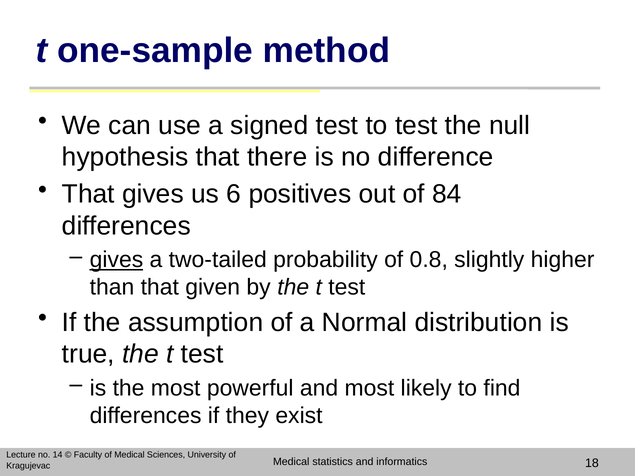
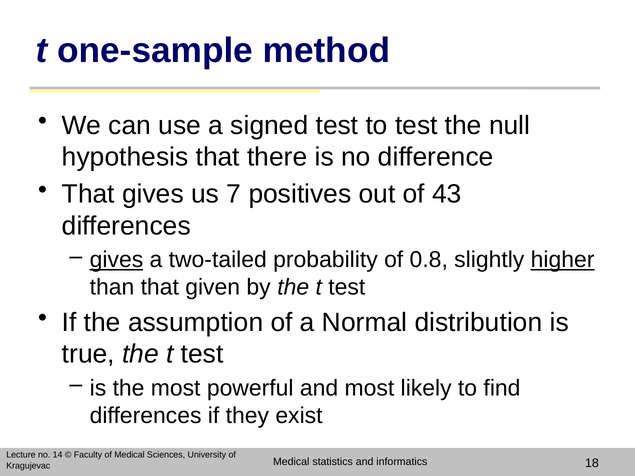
6: 6 -> 7 (234, 194)
84: 84 -> 43 (447, 194)
higher underline: none -> present (563, 260)
